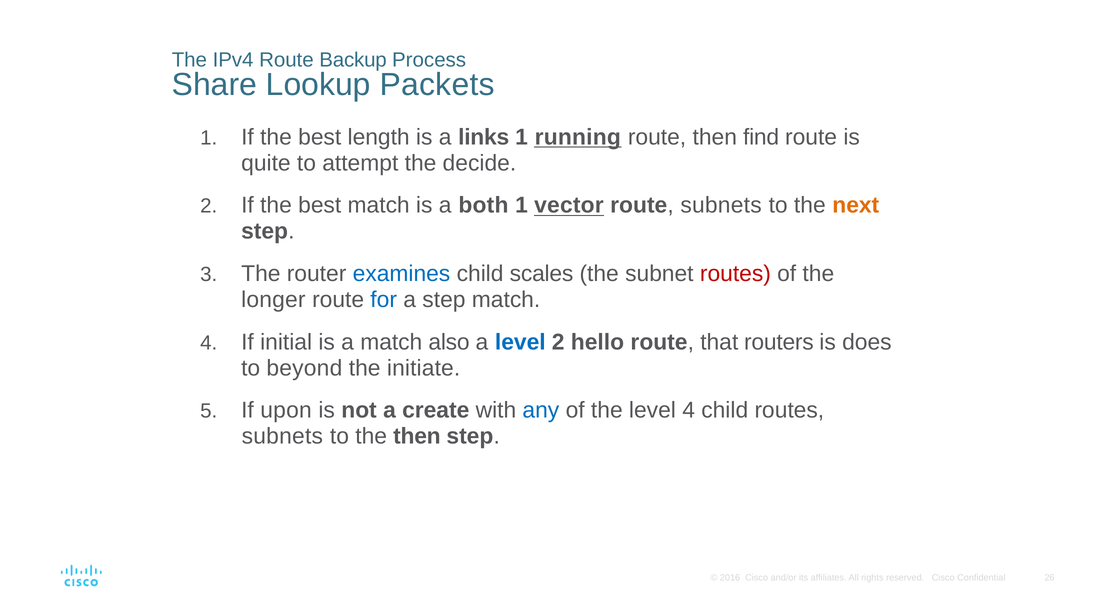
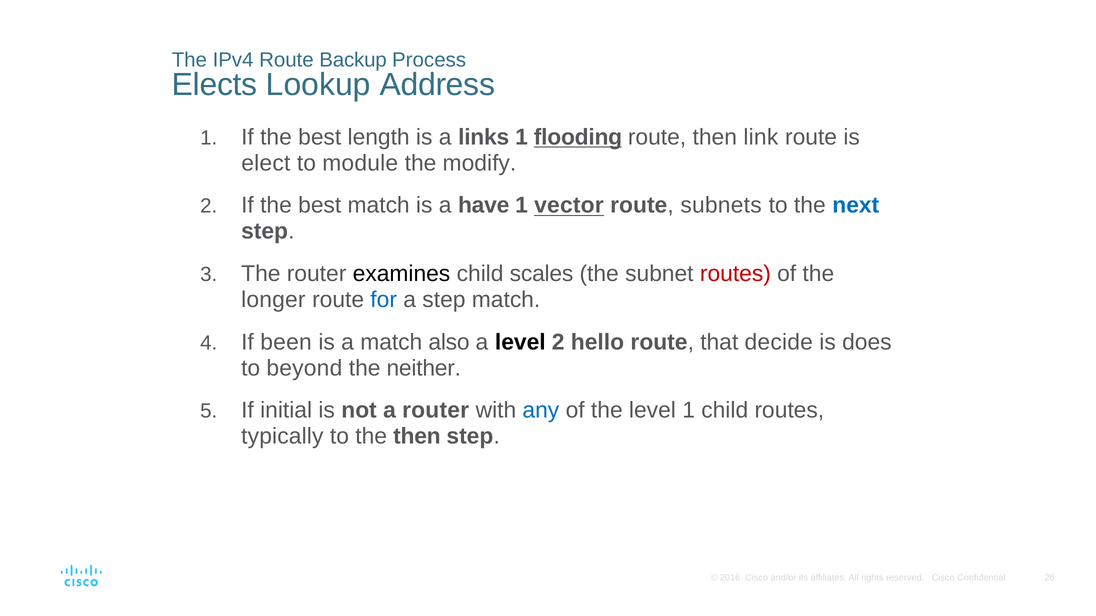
Share: Share -> Elects (215, 85)
Packets: Packets -> Address (437, 85)
running: running -> flooding (578, 137)
find: find -> link (761, 137)
quite: quite -> elect (266, 163)
attempt: attempt -> module (360, 163)
decide: decide -> modify (479, 163)
both: both -> have (484, 206)
next colour: orange -> blue (856, 206)
examines colour: blue -> black (402, 274)
initial: initial -> been (286, 342)
level colour: blue -> black (520, 342)
routers: routers -> decide (779, 342)
initiate: initiate -> neither (424, 368)
upon: upon -> initial (286, 411)
a create: create -> router (436, 411)
level 4: 4 -> 1 (689, 411)
subnets: subnets -> typically (282, 437)
